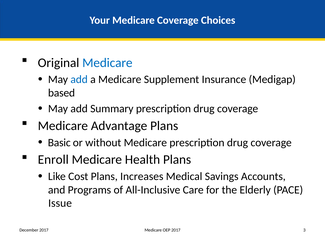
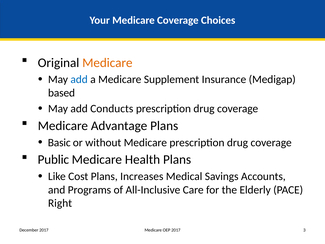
Medicare colour: blue -> orange (107, 63)
Summary: Summary -> Conducts (112, 109)
Enroll: Enroll -> Public (53, 159)
Issue: Issue -> Right (60, 203)
